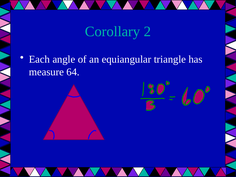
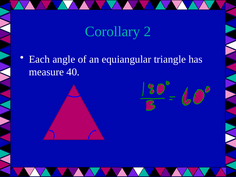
64: 64 -> 40 (73, 72)
